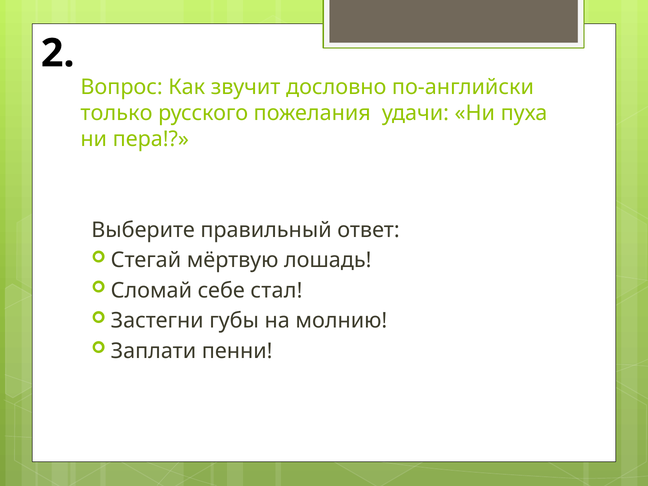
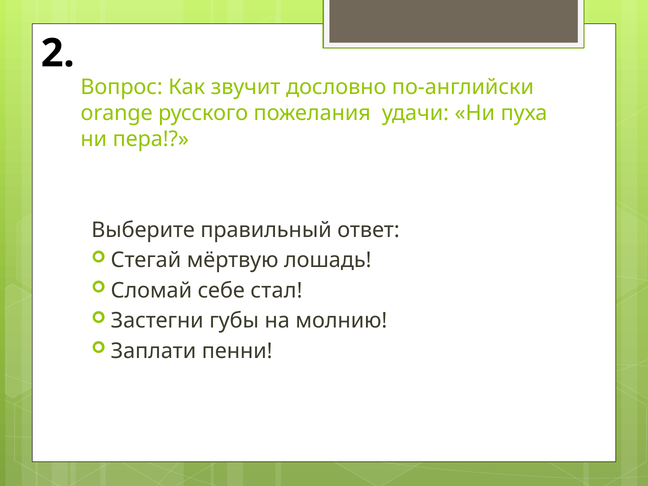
только: только -> orange (117, 113)
